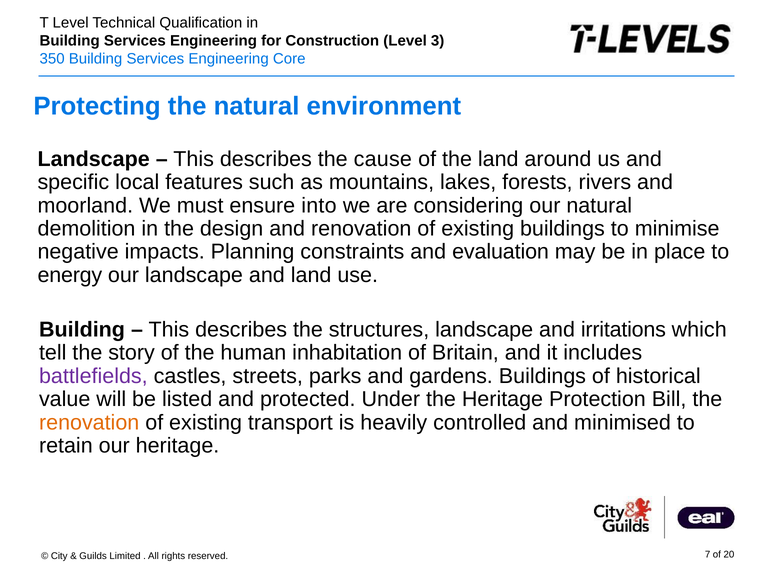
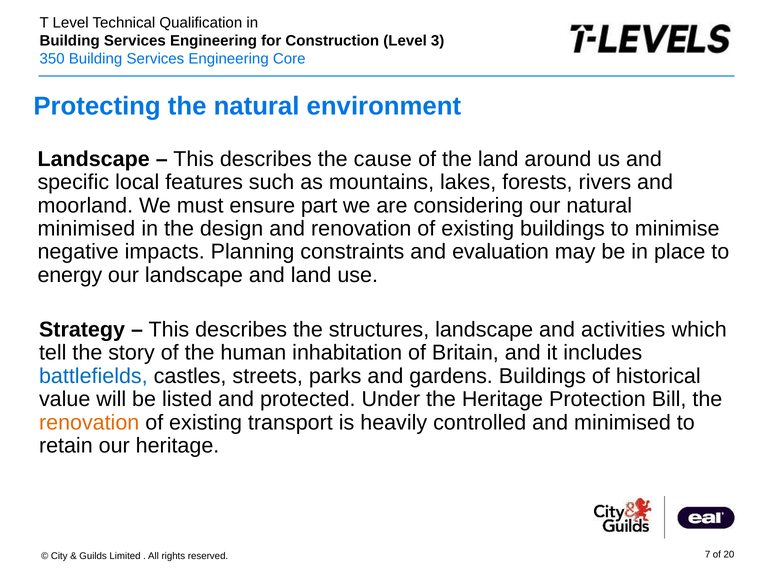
into: into -> part (319, 205)
demolition: demolition -> minimised (86, 229)
Building: Building -> Strategy (82, 329)
irritations: irritations -> activities (623, 329)
battlefields colour: purple -> blue (93, 376)
